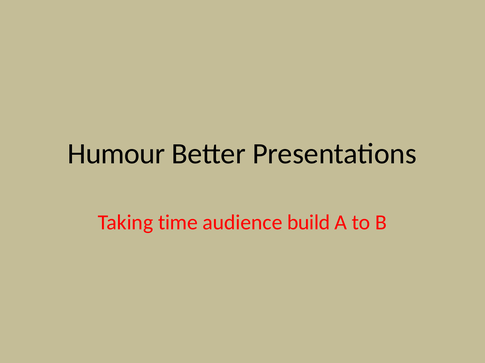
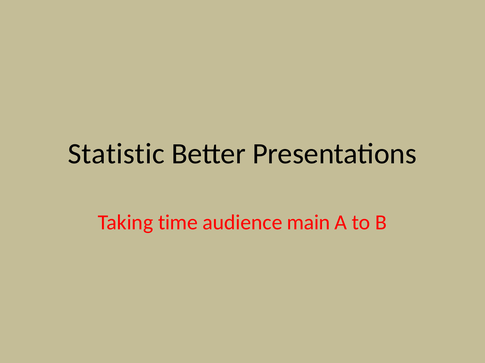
Humour: Humour -> Statistic (116, 154)
build: build -> main (309, 223)
